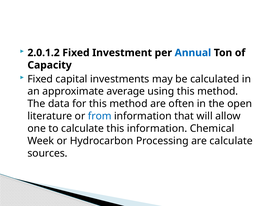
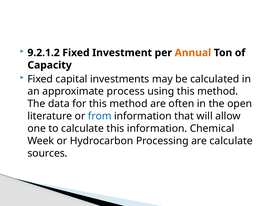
2.0.1.2: 2.0.1.2 -> 9.2.1.2 (44, 53)
Annual colour: blue -> orange (193, 53)
average: average -> process (126, 92)
